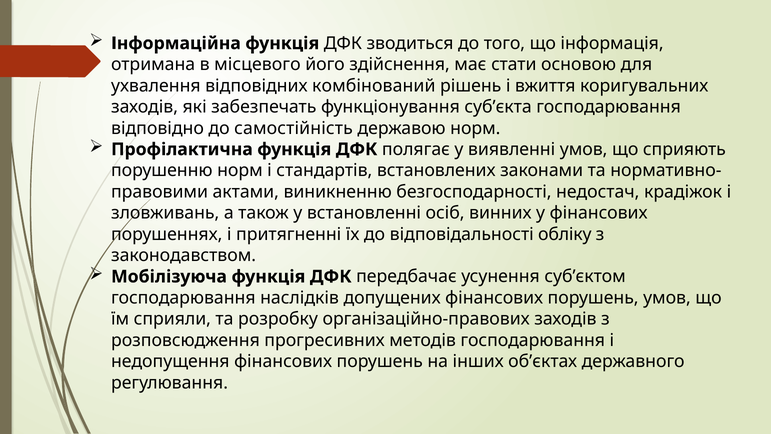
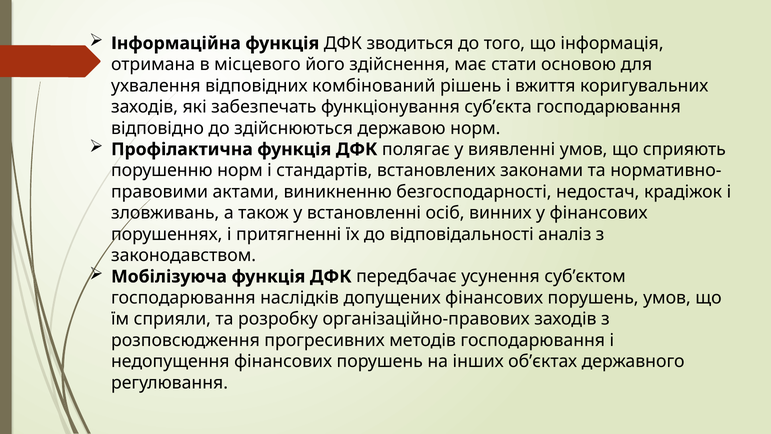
самостійність: самостійність -> здійснюються (294, 128)
обліку: обліку -> аналіз (565, 234)
